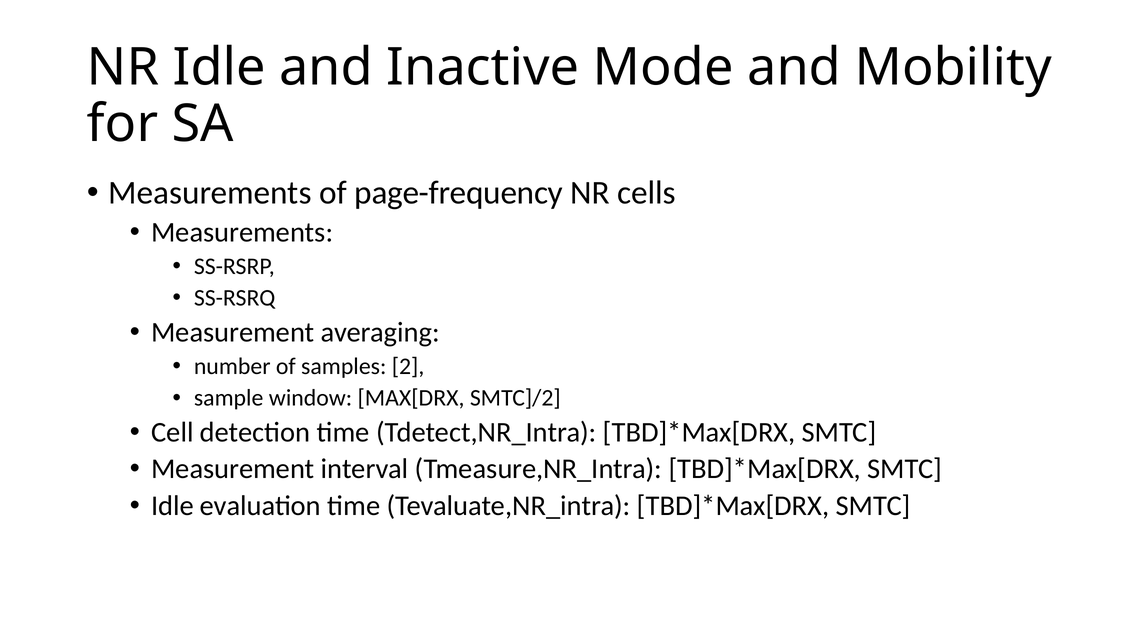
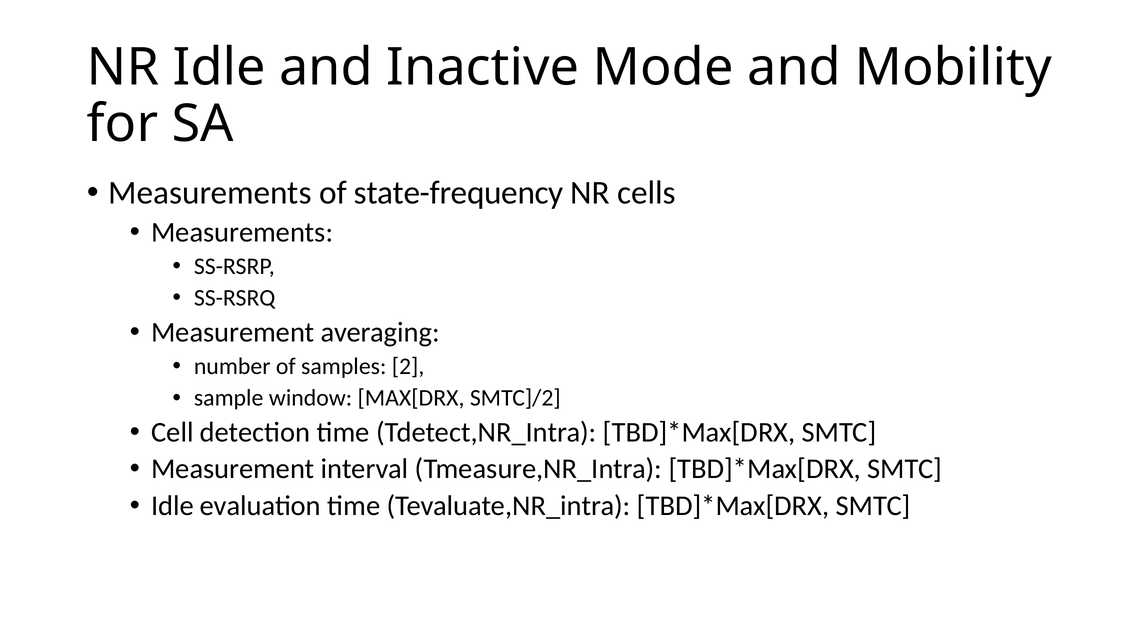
page-frequency: page-frequency -> state-frequency (459, 193)
